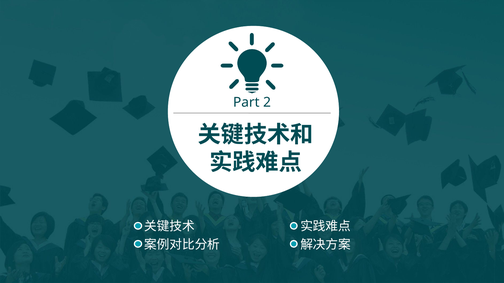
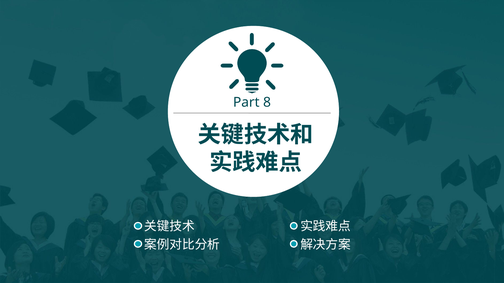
2: 2 -> 8 (267, 102)
